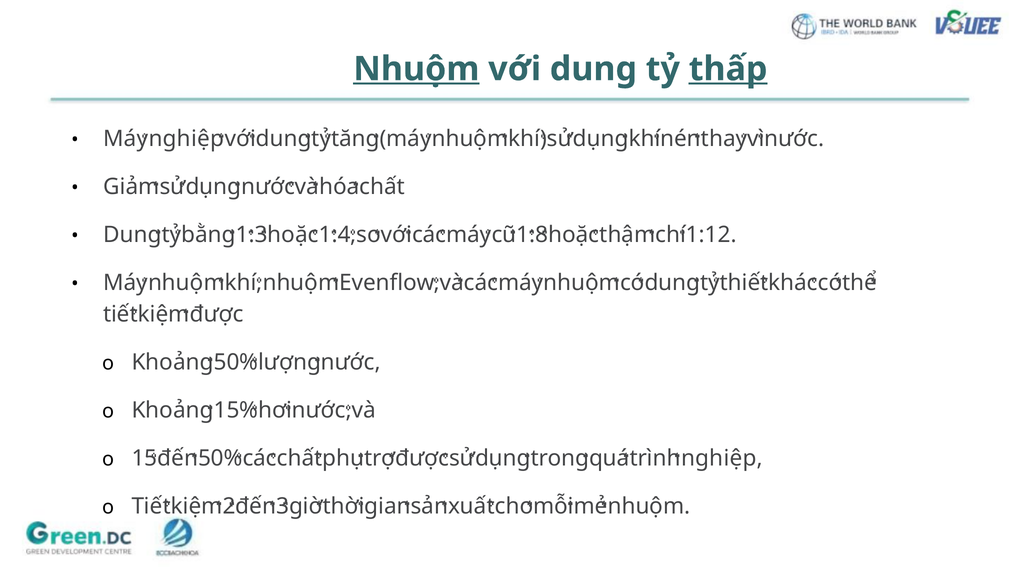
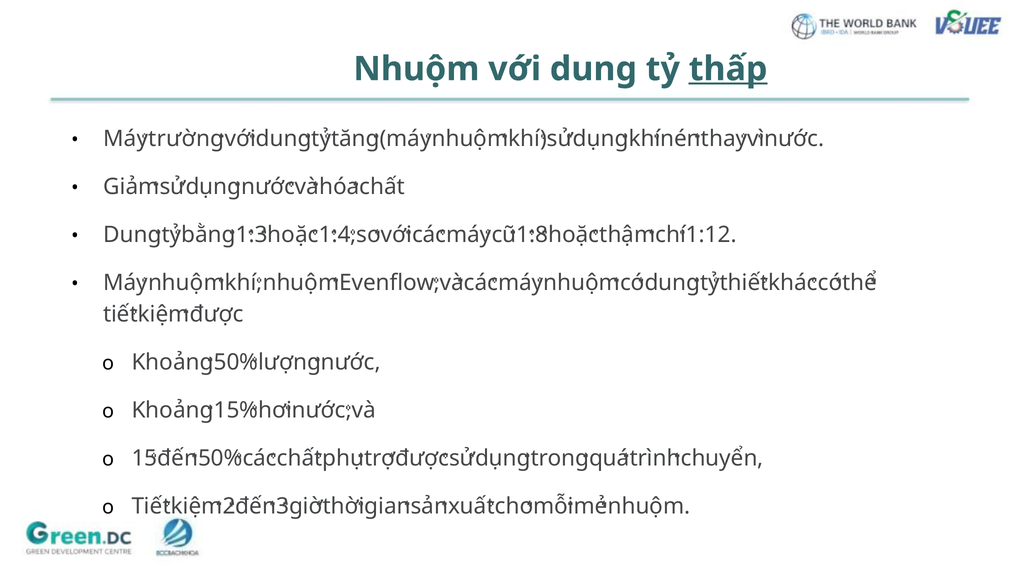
Nhuộm underline: present -> none (416, 69)
nghiệp: nghiệp -> trường (186, 139)
nghiệp: nghiệp -> chuyển (722, 458)
